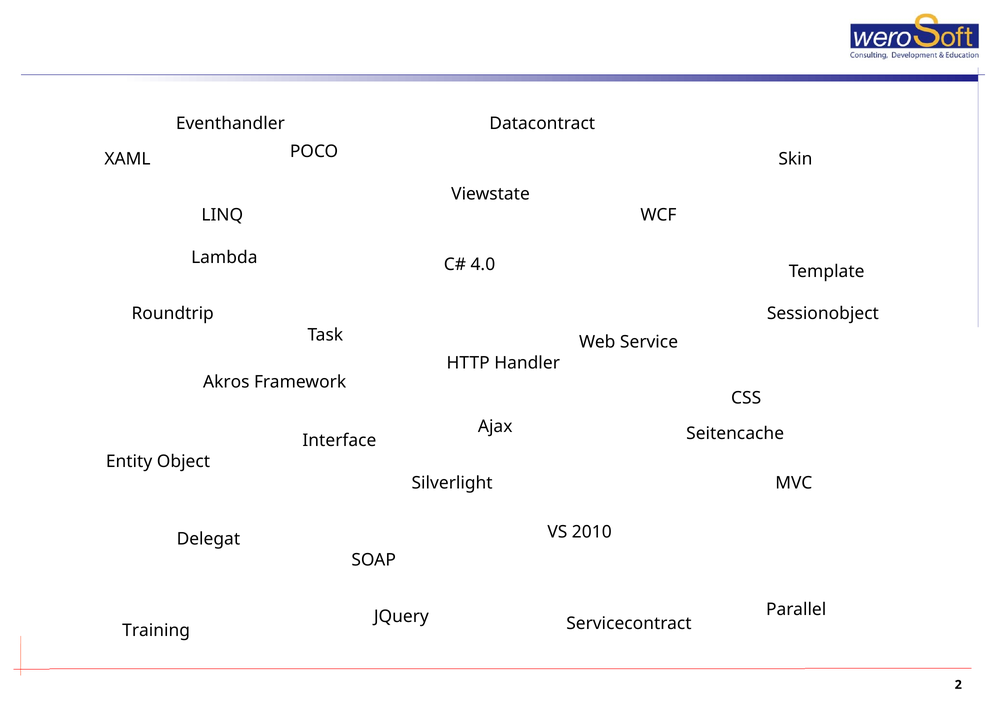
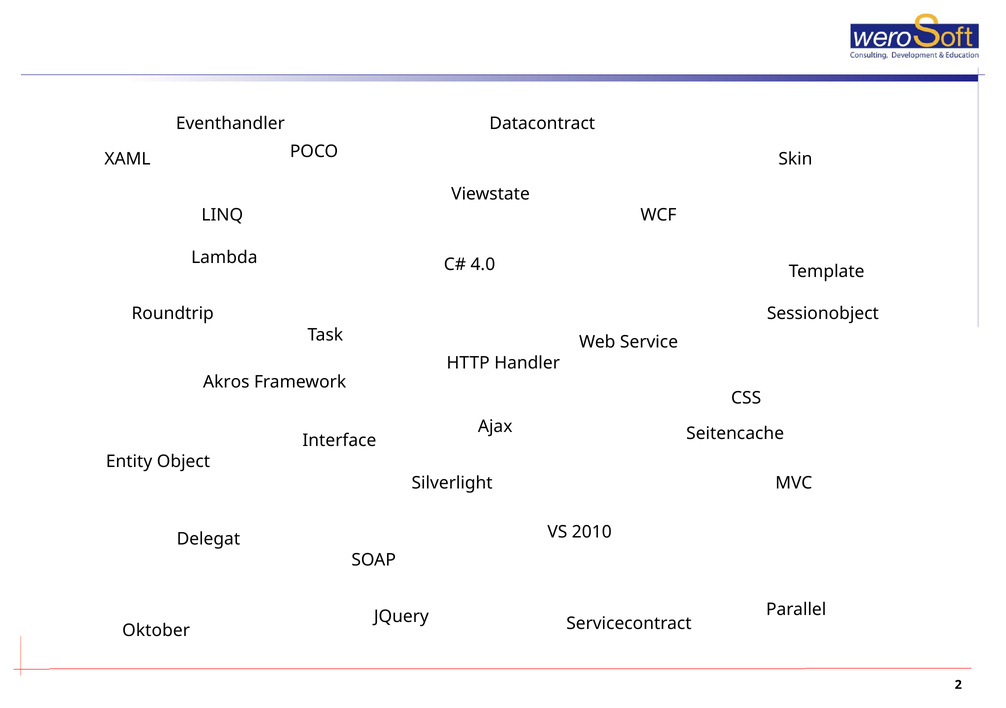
Training: Training -> Oktober (156, 631)
